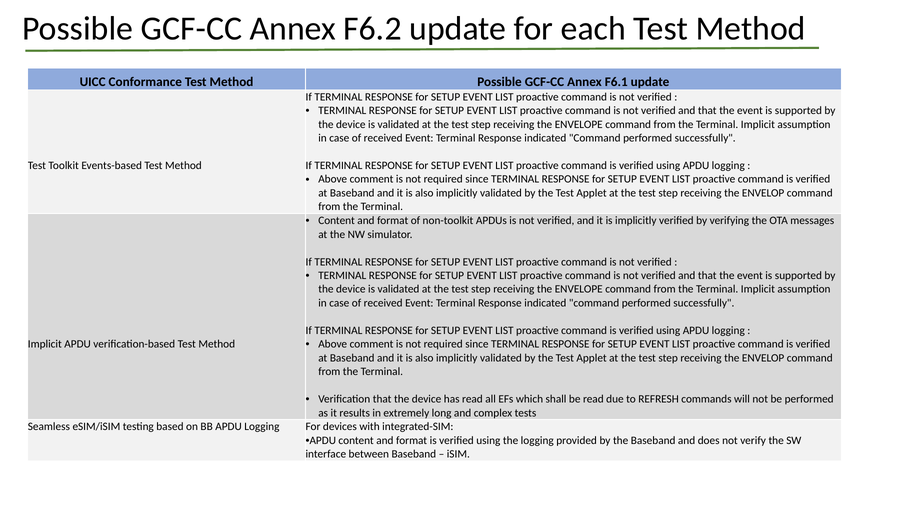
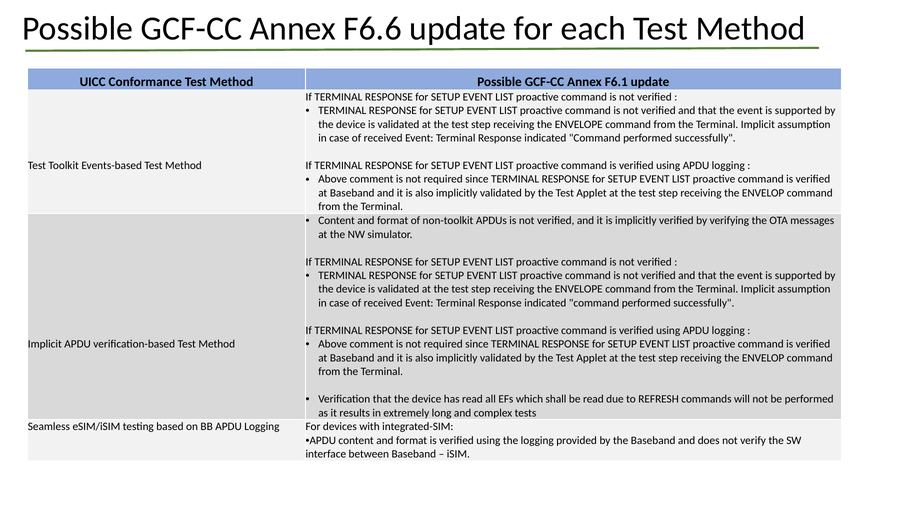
F6.2: F6.2 -> F6.6 (373, 29)
